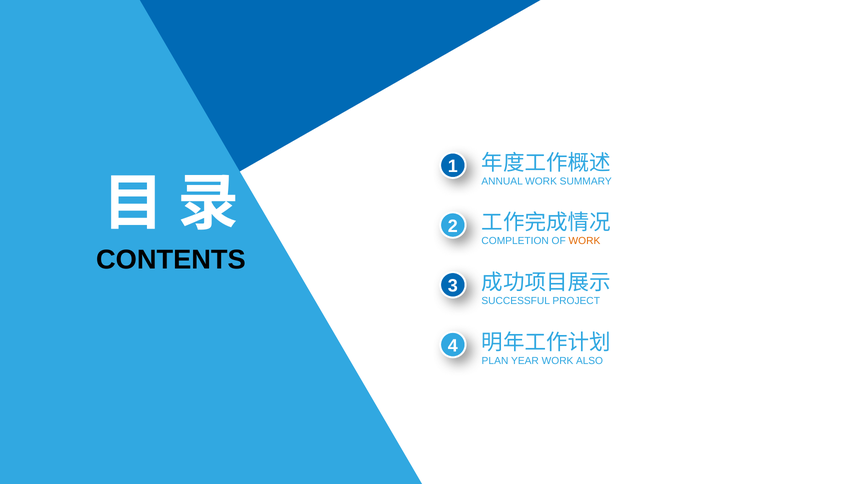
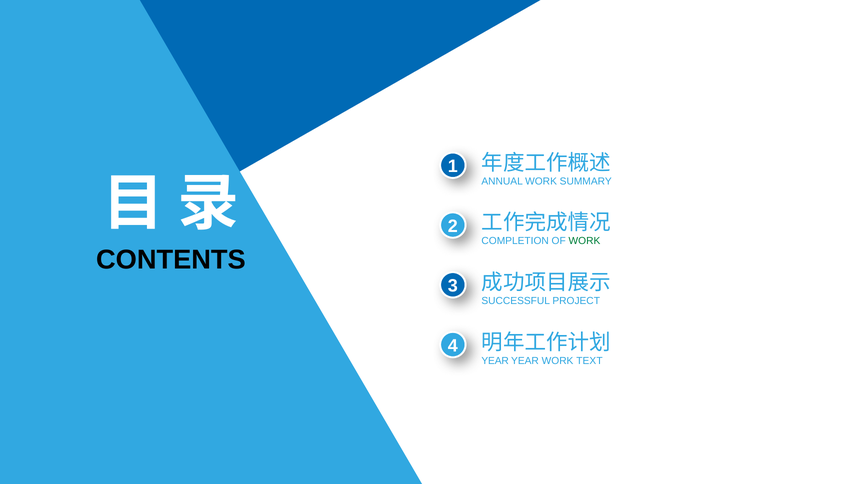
WORK colour: orange -> green (584, 241)
PLAN: PLAN -> YEAR (495, 361)
ALSO: ALSO -> TEXT (589, 361)
